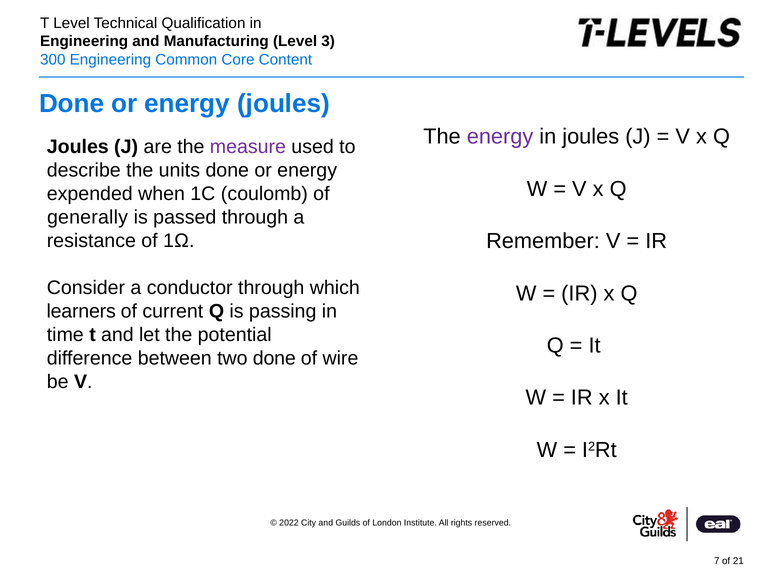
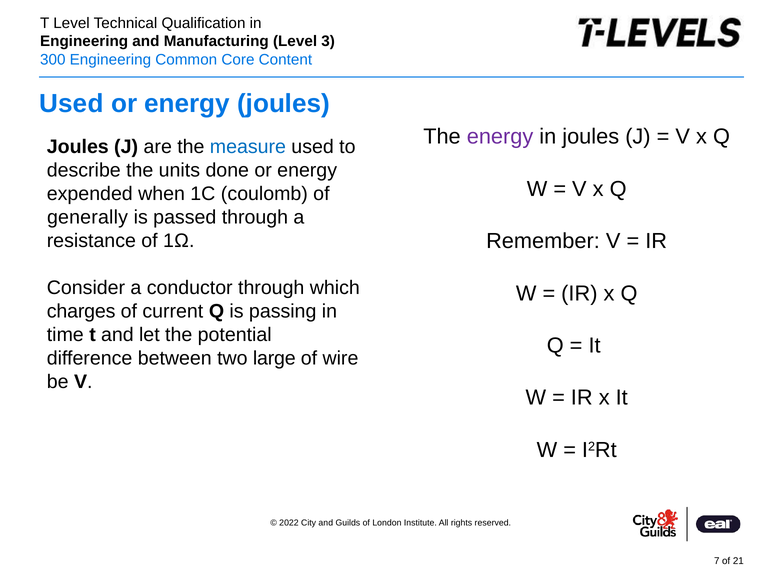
Done: Done -> Used (71, 104)
measure colour: purple -> blue (248, 147)
learners: learners -> charges (81, 311)
two done: done -> large (274, 358)
